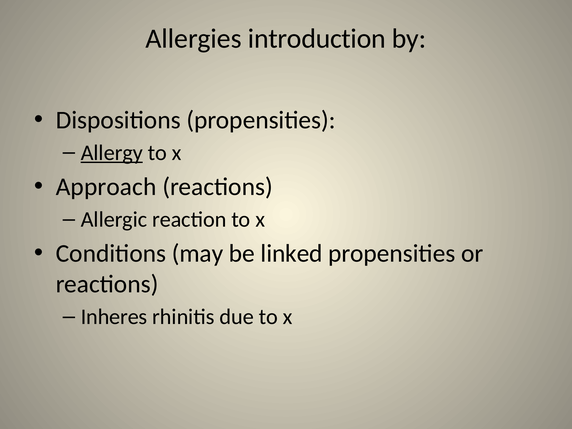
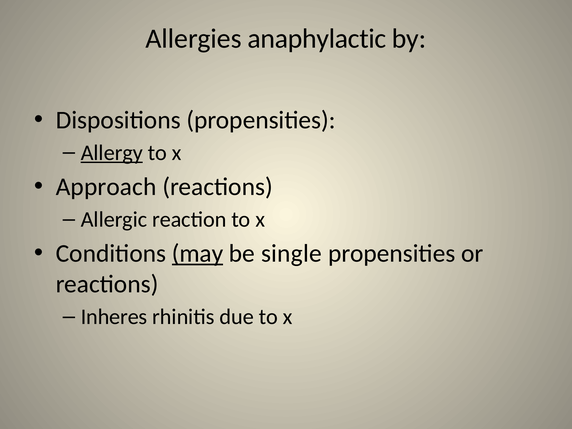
introduction: introduction -> anaphylactic (317, 39)
may underline: none -> present (198, 254)
linked: linked -> single (291, 254)
